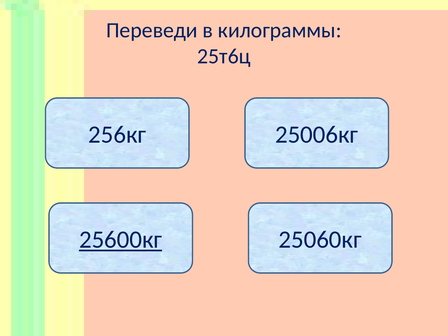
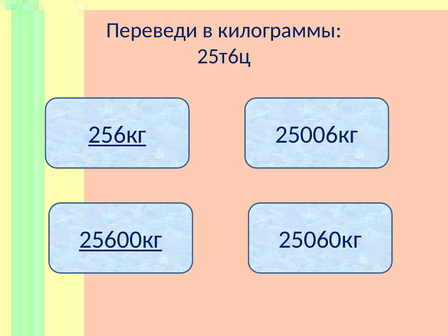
256кг underline: none -> present (117, 135)
